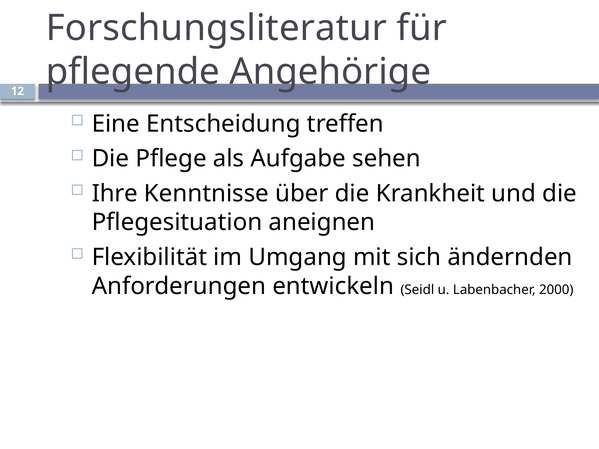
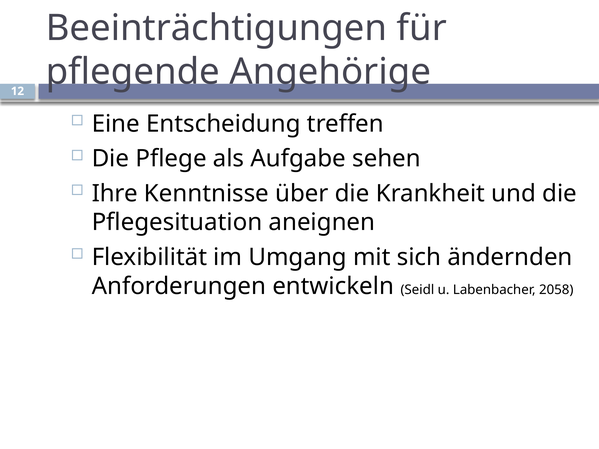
Forschungsliteratur: Forschungsliteratur -> Beeinträchtigungen (216, 28)
2000: 2000 -> 2058 (556, 290)
